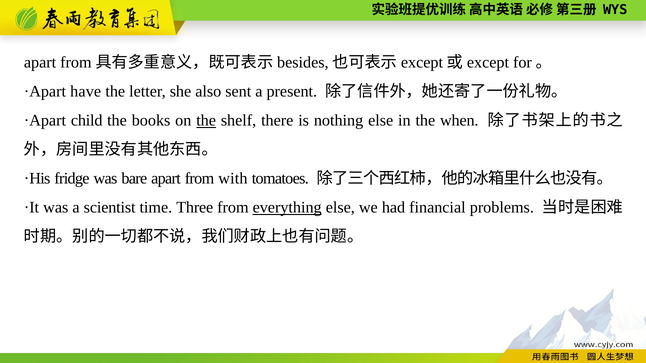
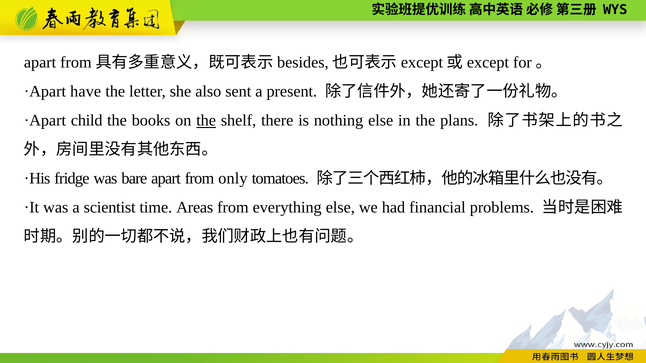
when: when -> plans (459, 121)
with: with -> only (233, 179)
Three: Three -> Areas (195, 208)
everything underline: present -> none (287, 208)
